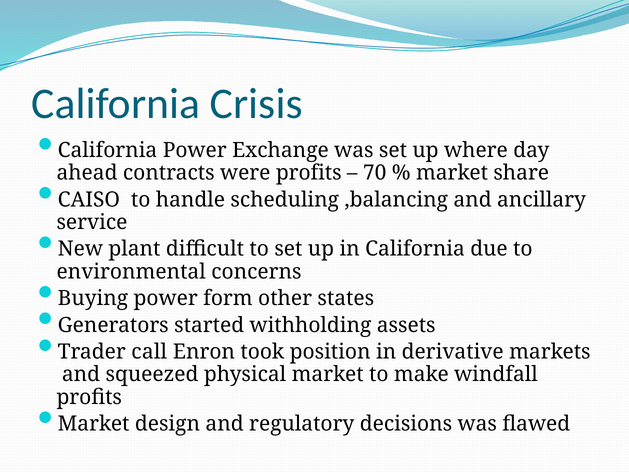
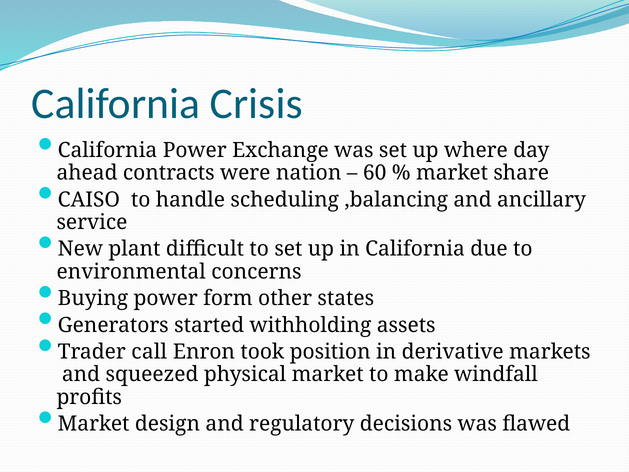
were profits: profits -> nation (309, 173)
70: 70 -> 60 (375, 173)
